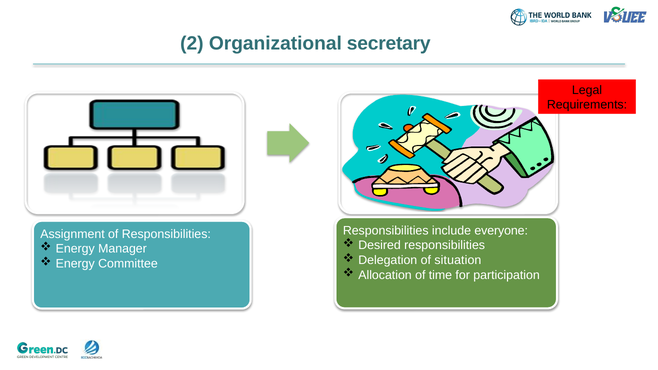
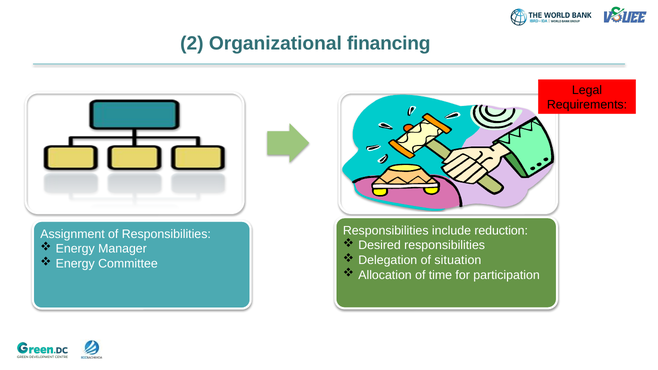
secretary: secretary -> financing (389, 43)
everyone: everyone -> reduction (501, 231)
